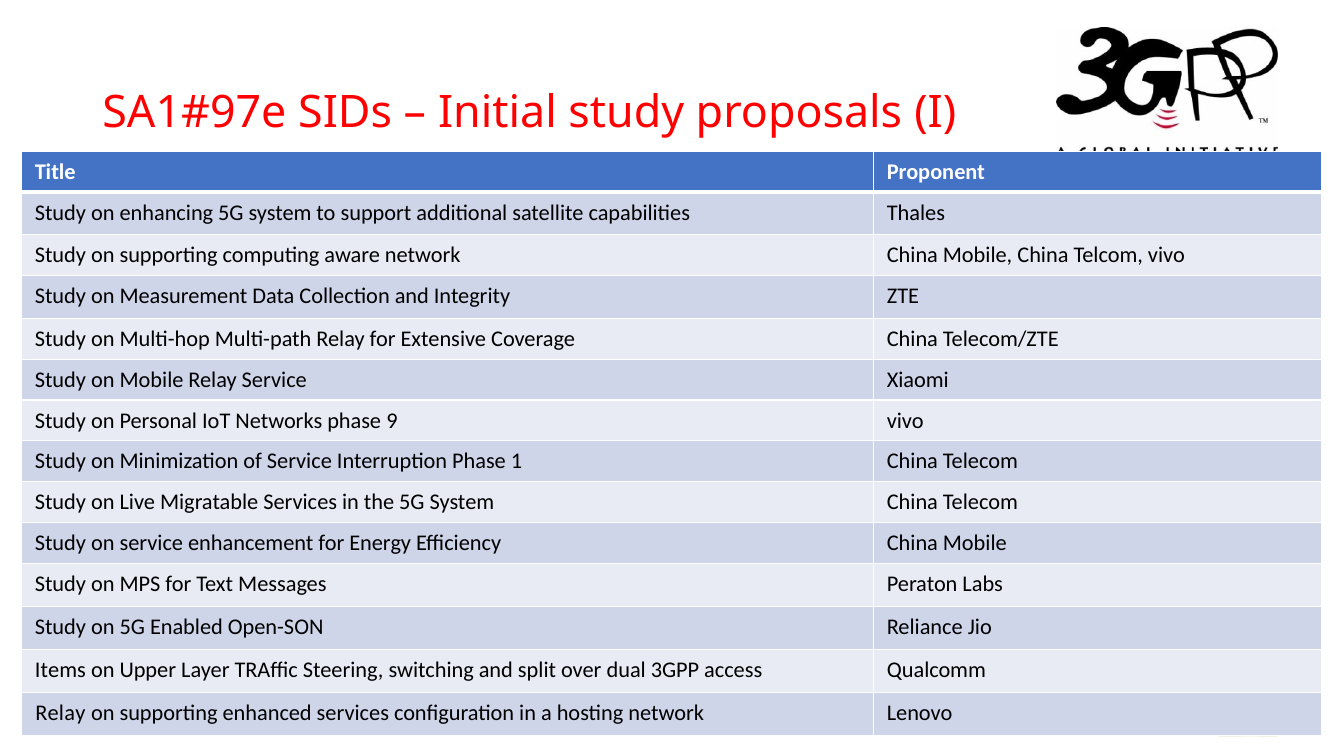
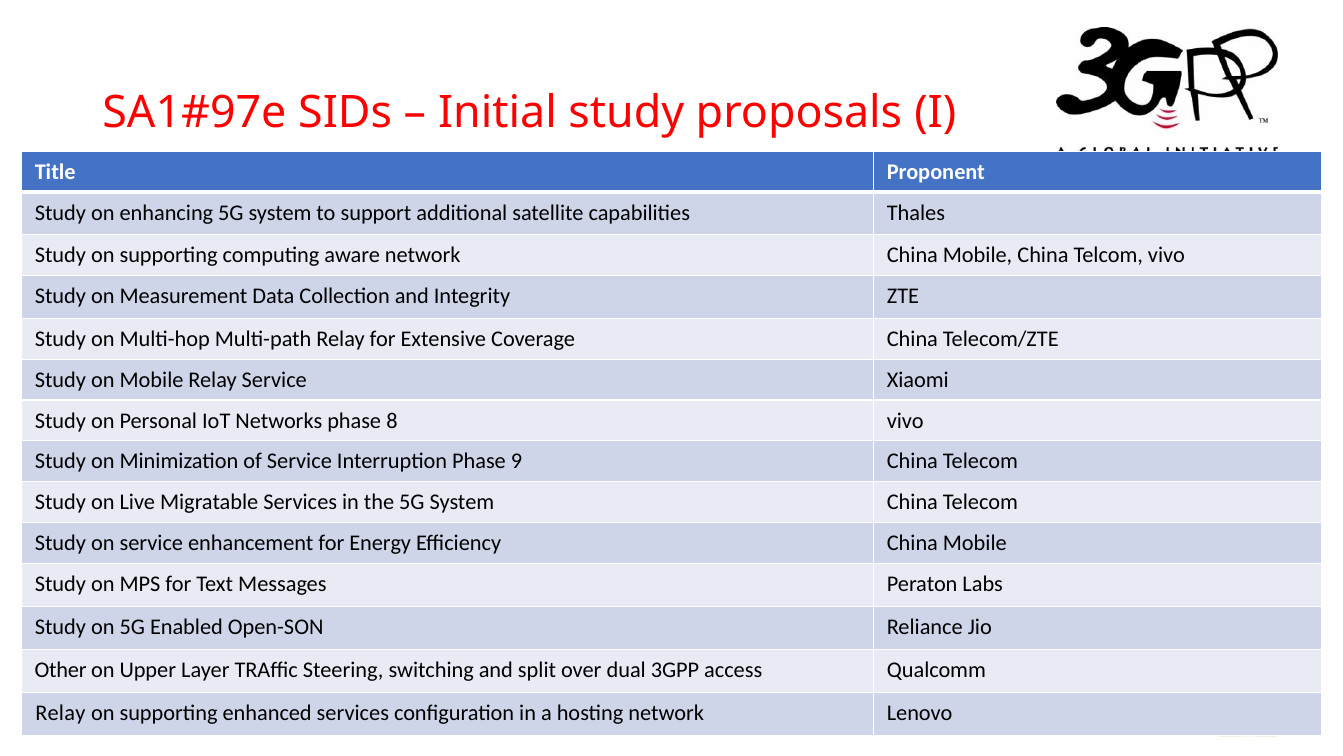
9: 9 -> 8 (392, 420)
1: 1 -> 9 (517, 461)
Items: Items -> Other (61, 670)
